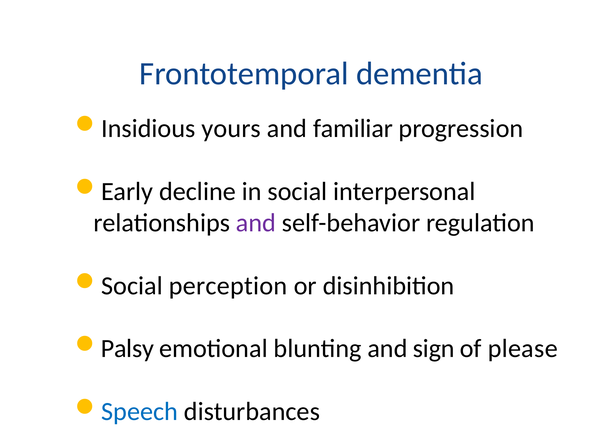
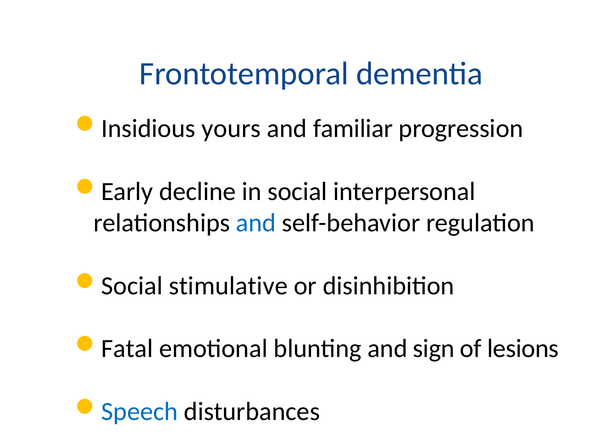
and colour: purple -> blue (256, 223)
perception: perception -> stimulative (228, 286)
Palsy: Palsy -> Fatal (127, 349)
please: please -> lesions (523, 349)
